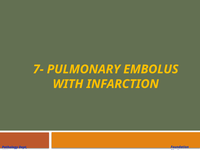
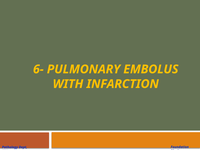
7-: 7- -> 6- (38, 69)
